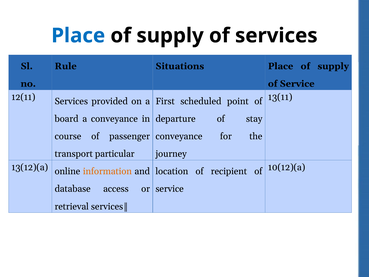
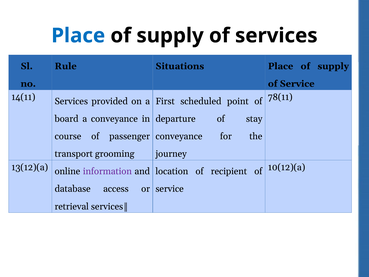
12(11: 12(11 -> 14(11 (23, 97)
13(11: 13(11 -> 78(11 (280, 97)
particular: particular -> grooming (115, 154)
information colour: orange -> purple (107, 171)
